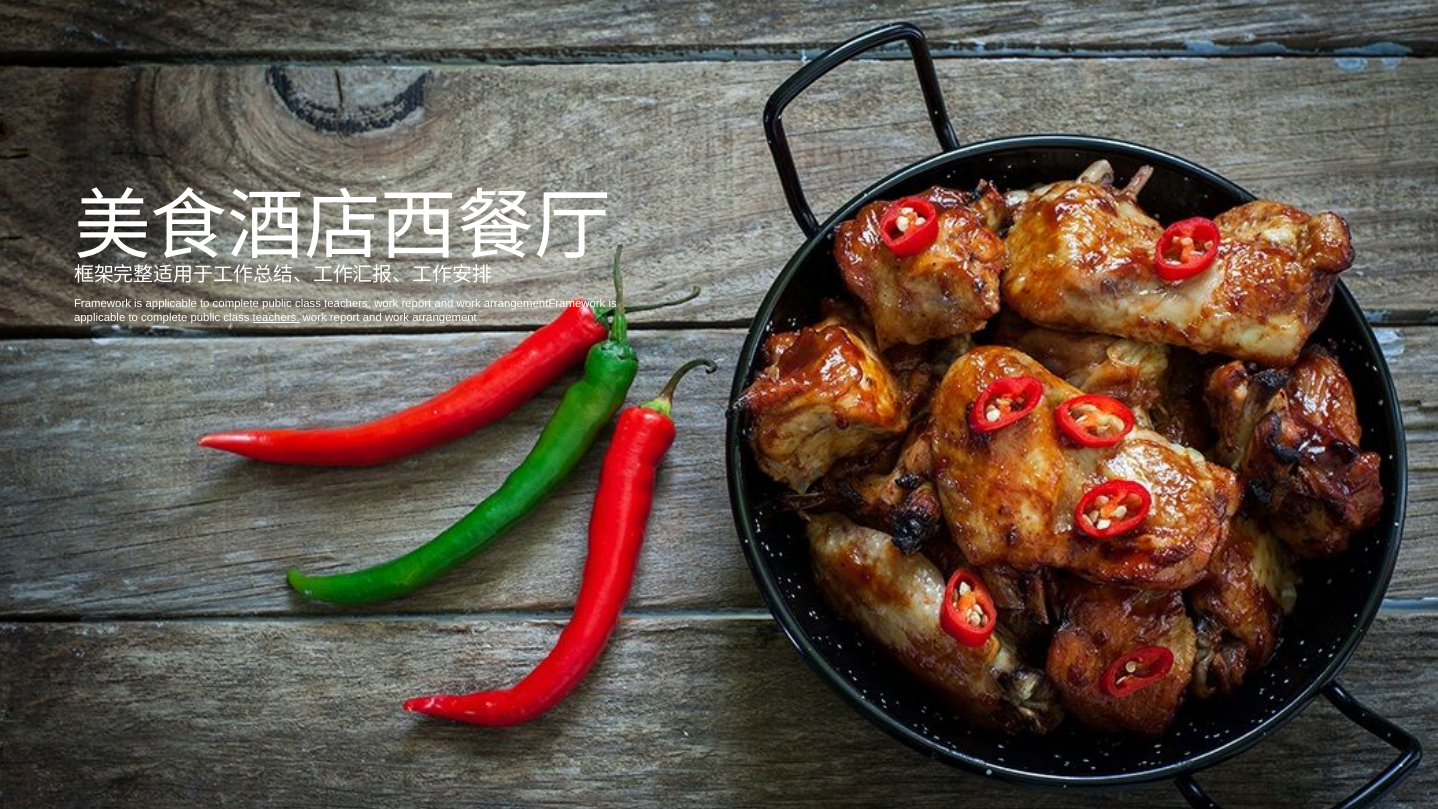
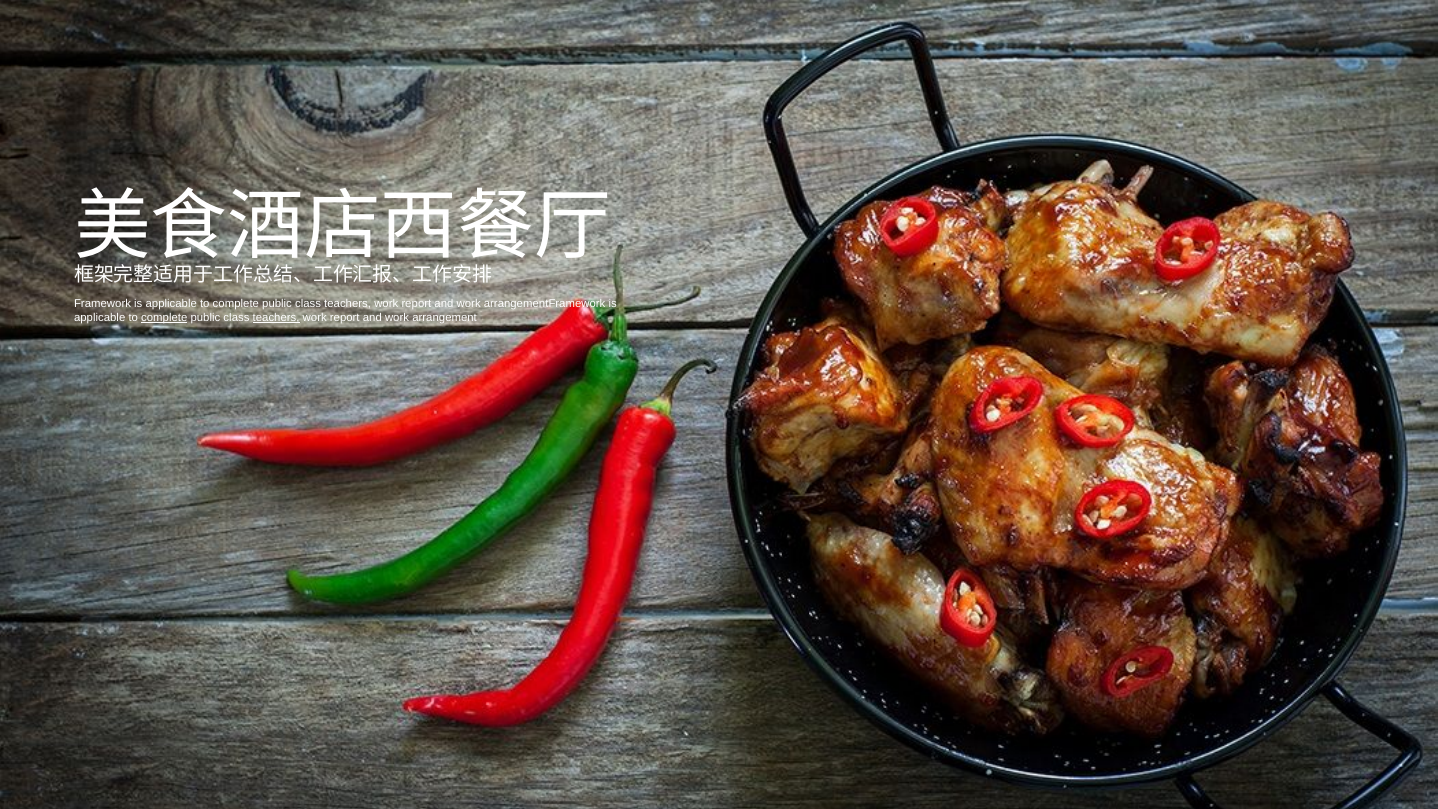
complete underline: none -> present (164, 318)
